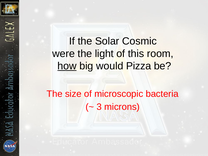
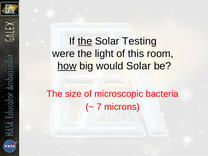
the underline: none -> present (85, 41)
Cosmic: Cosmic -> Testing (139, 41)
would Pizza: Pizza -> Solar (139, 66)
3: 3 -> 7 (99, 107)
